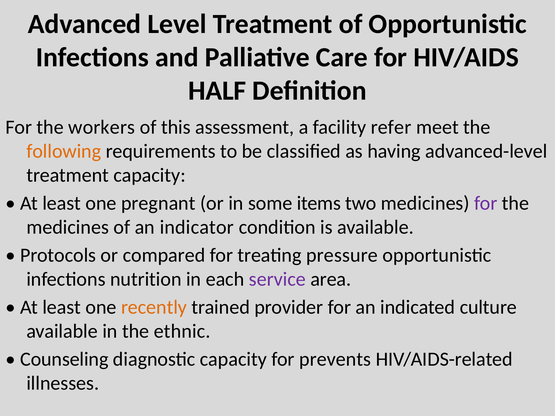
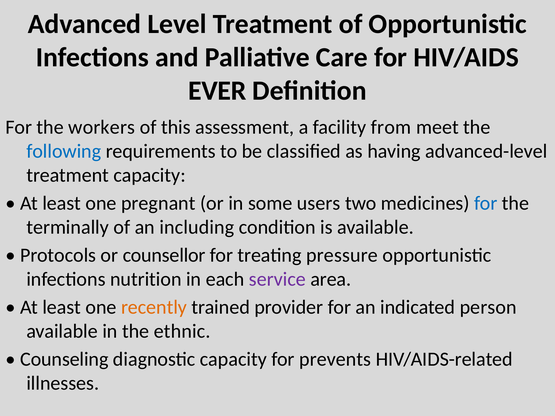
HALF: HALF -> EVER (217, 91)
refer: refer -> from (391, 127)
following colour: orange -> blue (64, 151)
items: items -> users (319, 203)
for colour: purple -> blue (486, 203)
medicines: medicines -> terminally (68, 227)
indicator: indicator -> including (197, 227)
compared: compared -> counsellor (164, 255)
culture: culture -> person (488, 307)
